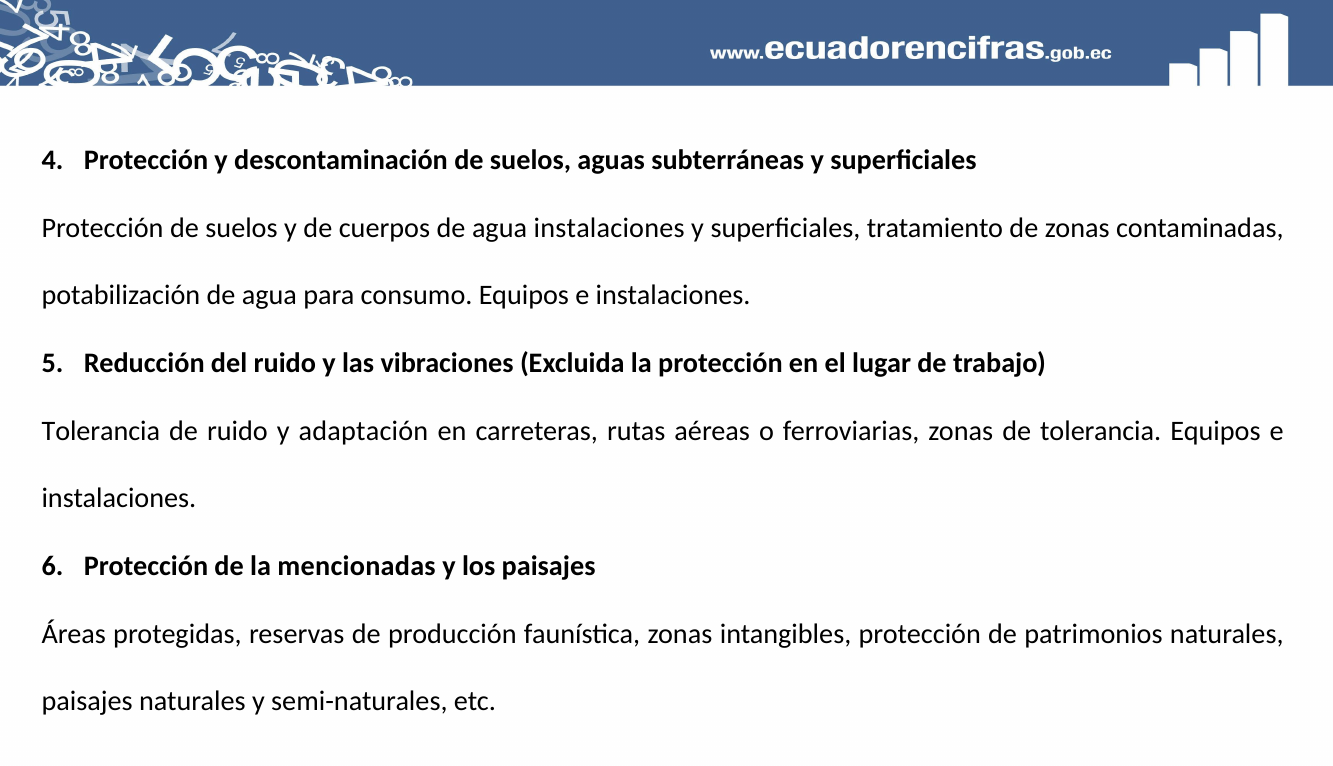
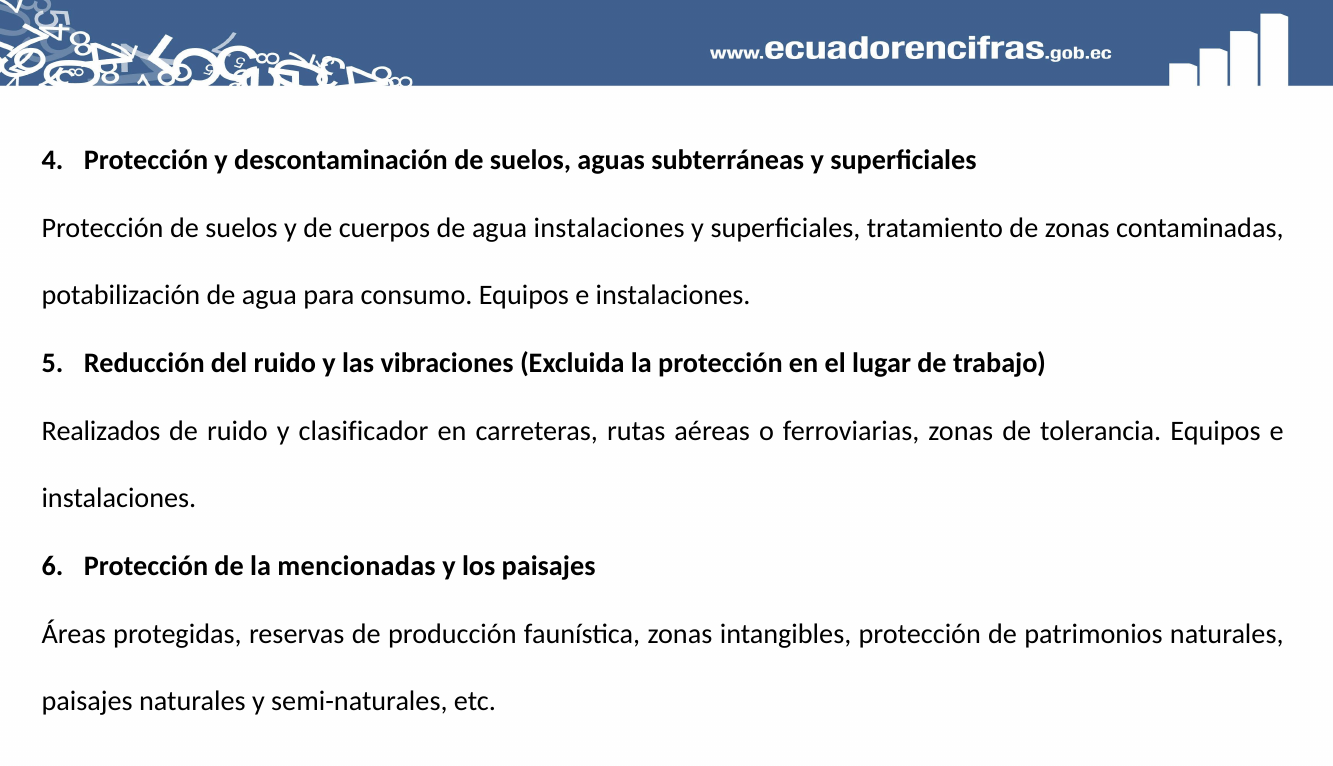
Tolerancia: Tolerancia -> Realizados (101, 431)
adaptación: adaptación -> clasificador (364, 431)
